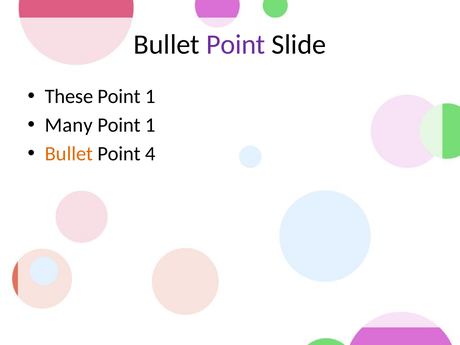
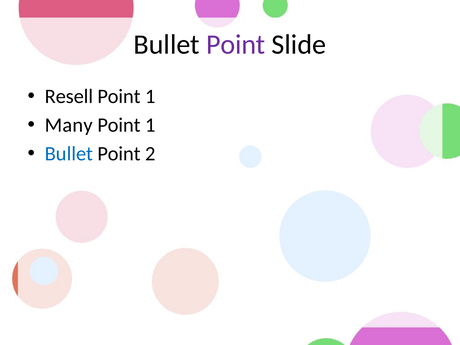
These: These -> Resell (69, 96)
Bullet colour: orange -> blue (69, 154)
4: 4 -> 2 (150, 154)
